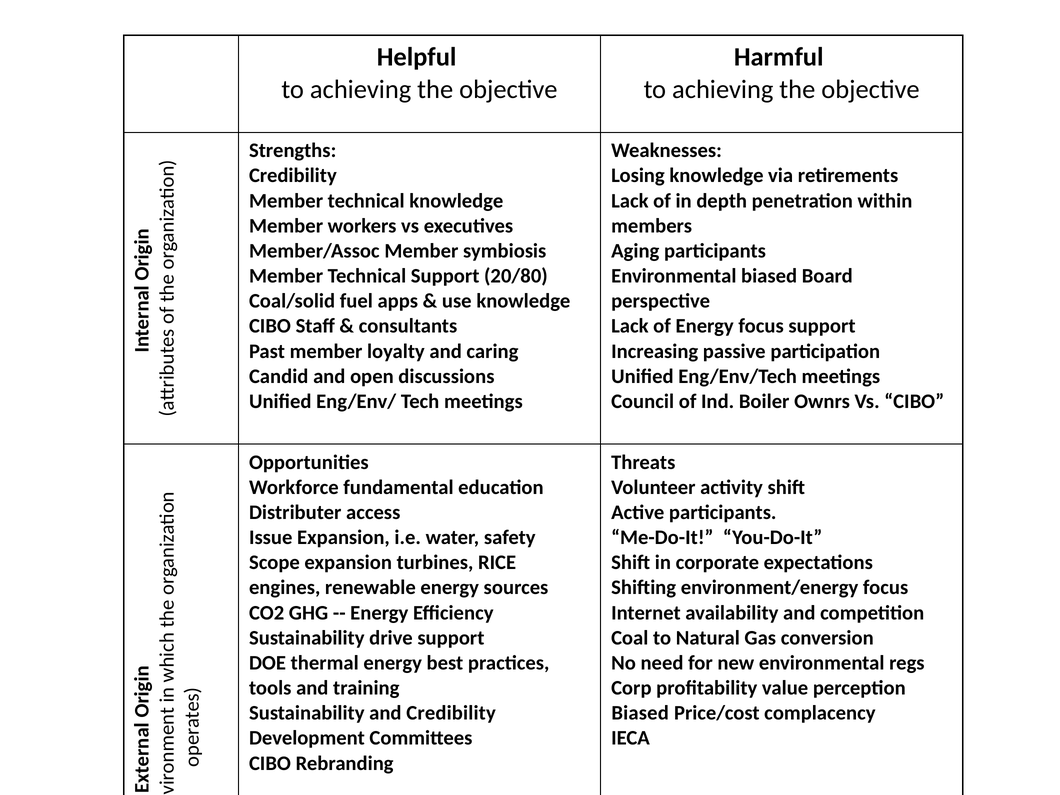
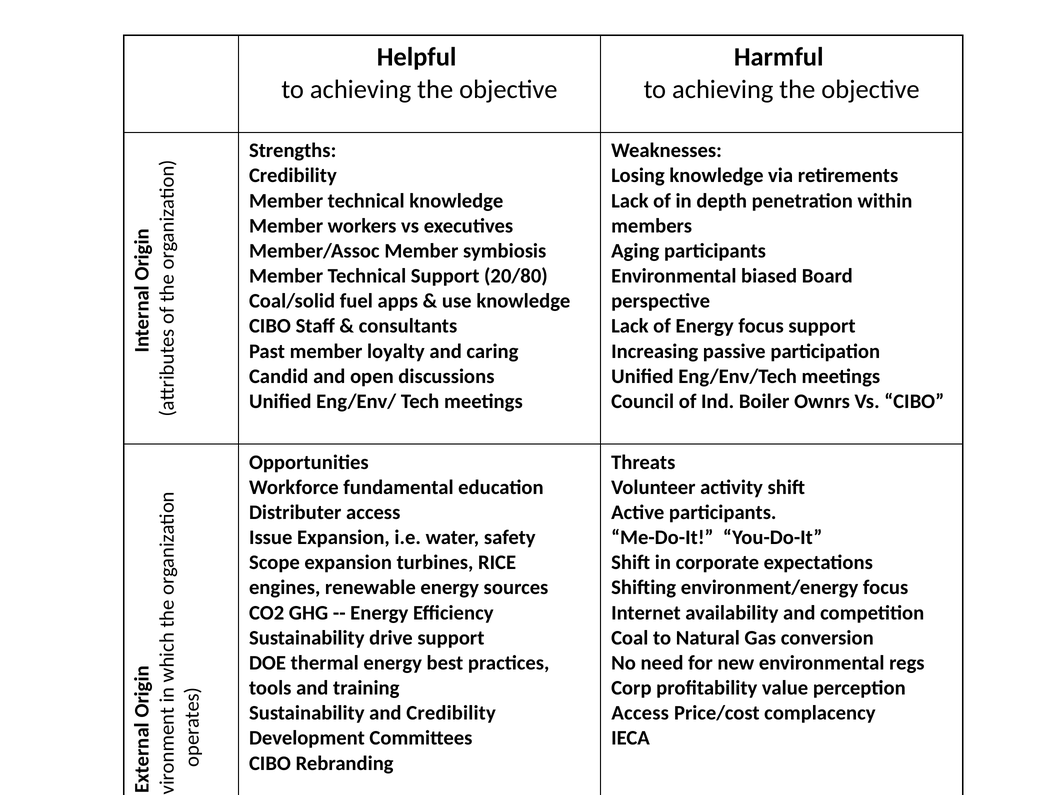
Biased: Biased -> Access (640, 713)
